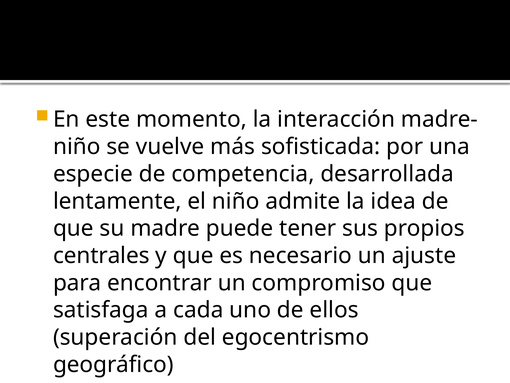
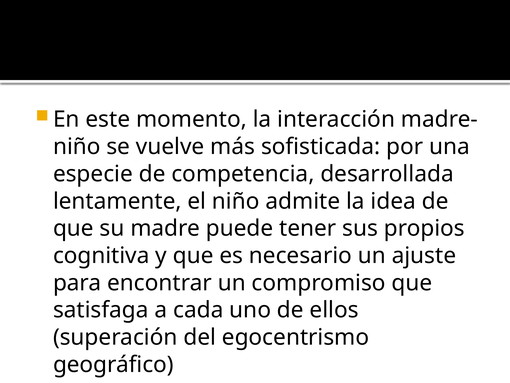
centrales: centrales -> cognitiva (101, 255)
